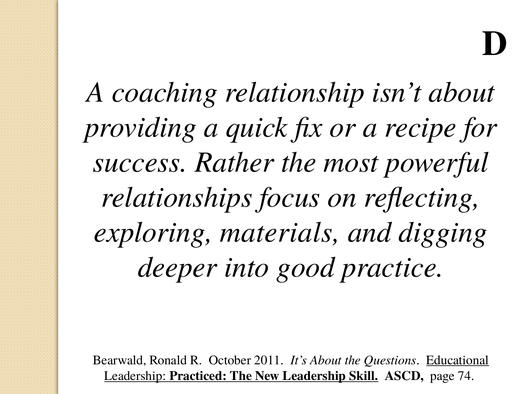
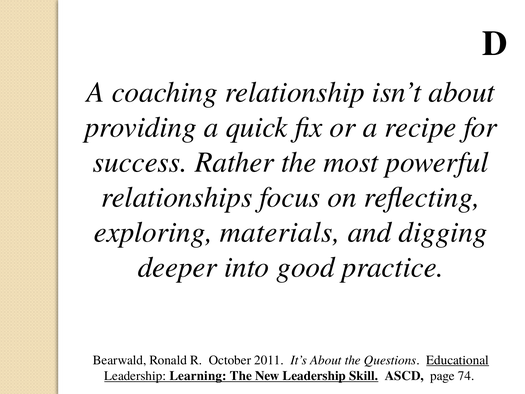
Practiced: Practiced -> Learning (198, 376)
